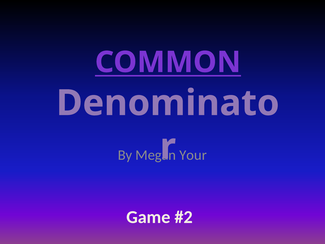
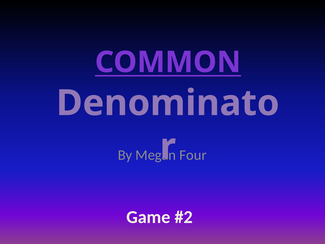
Your: Your -> Four (193, 155)
